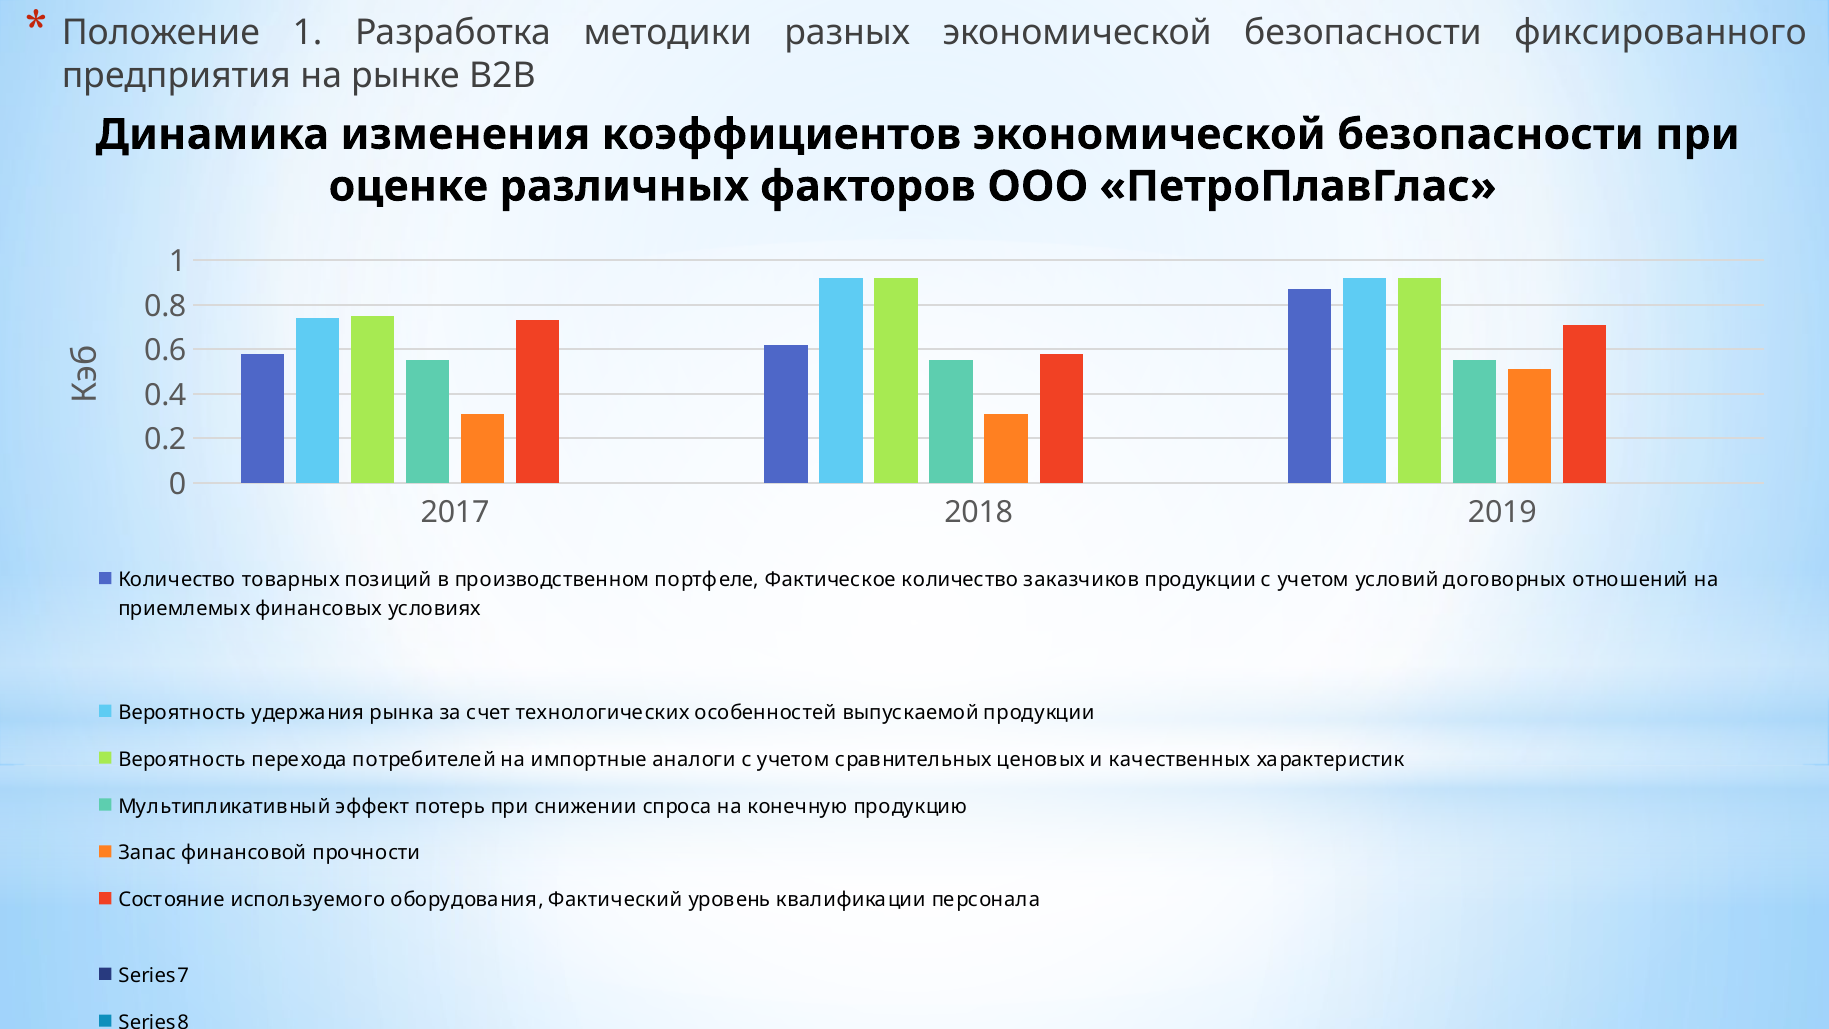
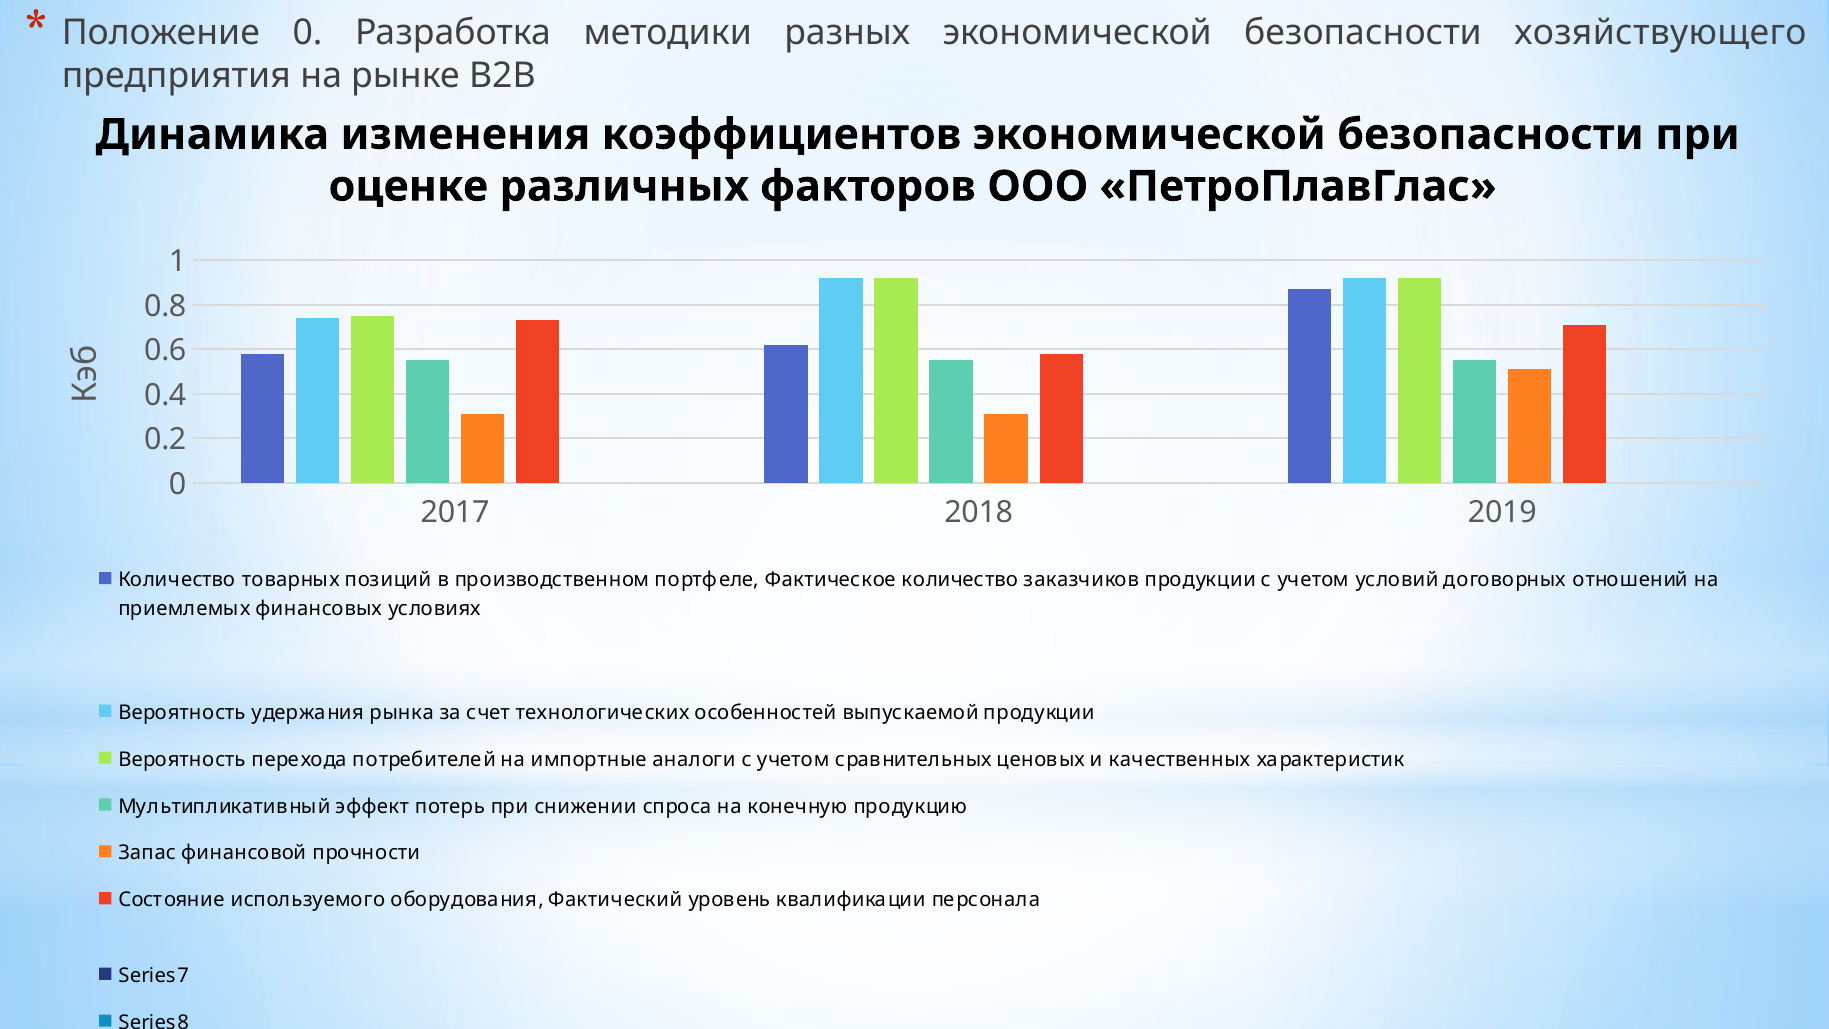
Положение 1: 1 -> 0 (307, 33)
фиксированного: фиксированного -> хозяйствующего (1660, 33)
